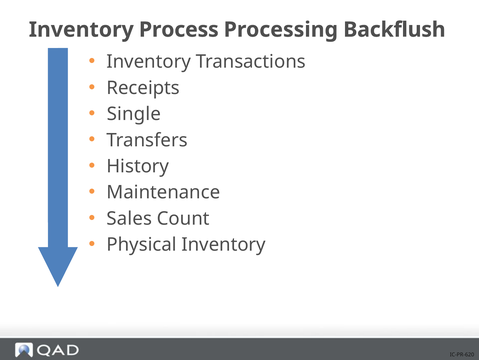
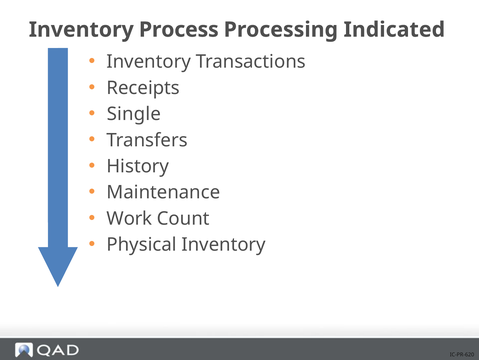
Backflush: Backflush -> Indicated (394, 30)
Sales: Sales -> Work (129, 218)
